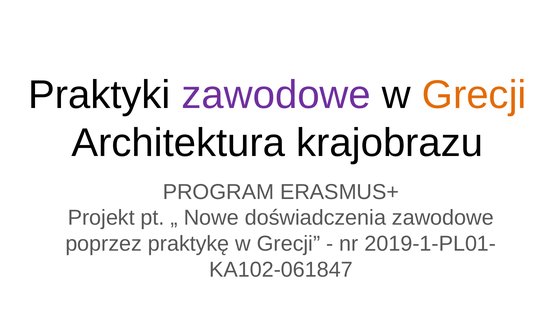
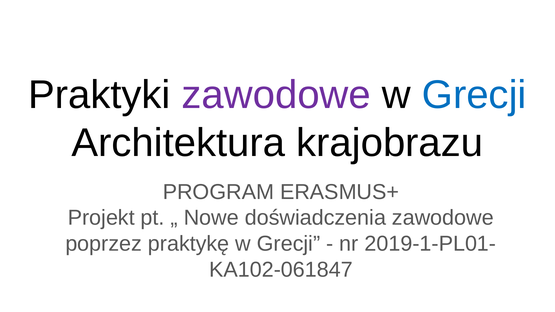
Grecji colour: orange -> blue (474, 95)
